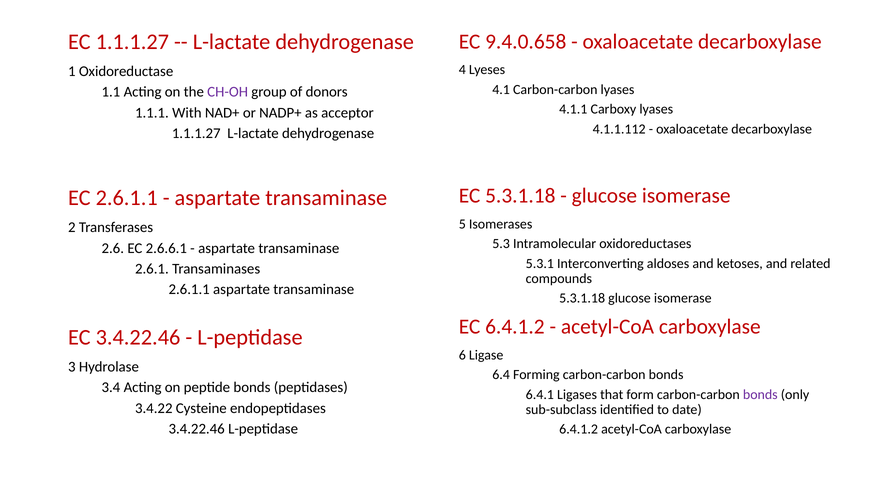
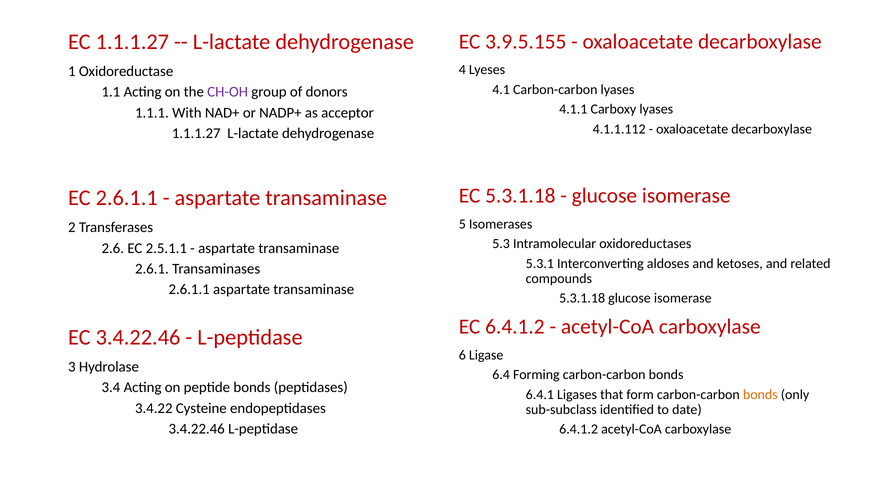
9.4.0.658: 9.4.0.658 -> 3.9.5.155 (526, 42)
2.6.6.1: 2.6.6.1 -> 2.5.1.1 (166, 248)
bonds colour: purple -> orange (760, 395)
